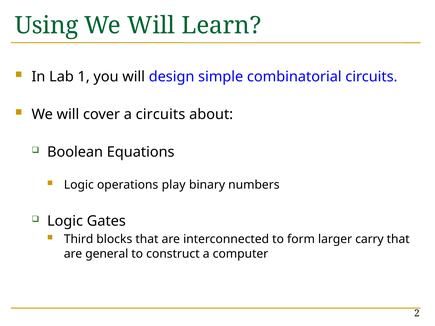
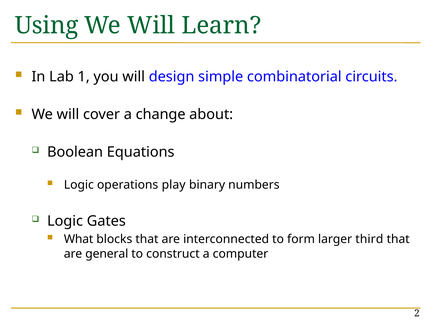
a circuits: circuits -> change (161, 114)
Third: Third -> What (79, 239)
carry: carry -> third (369, 239)
